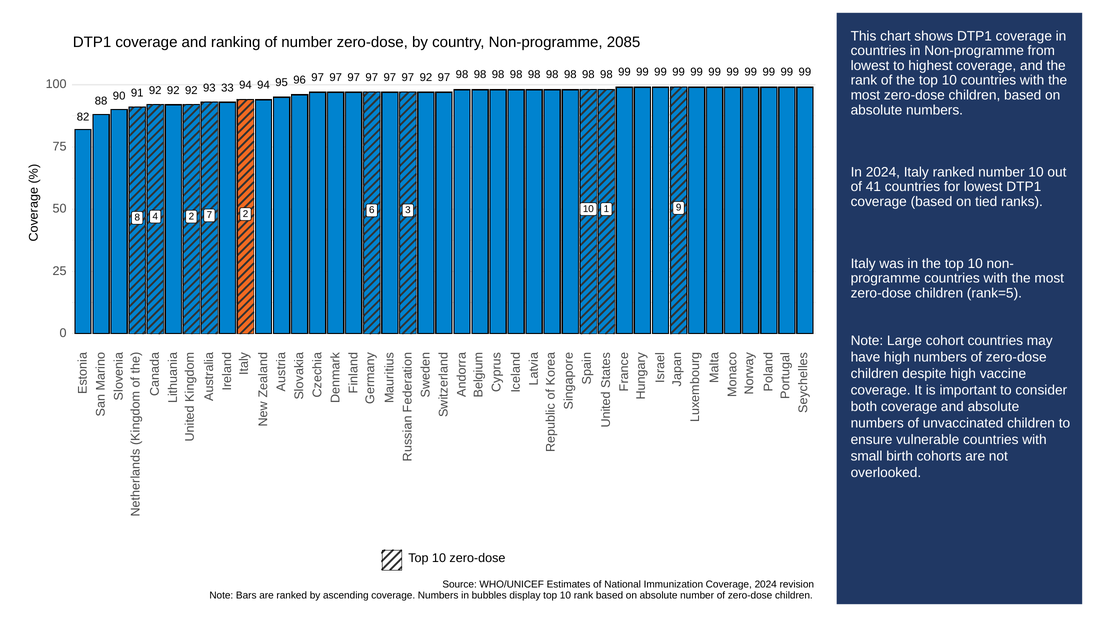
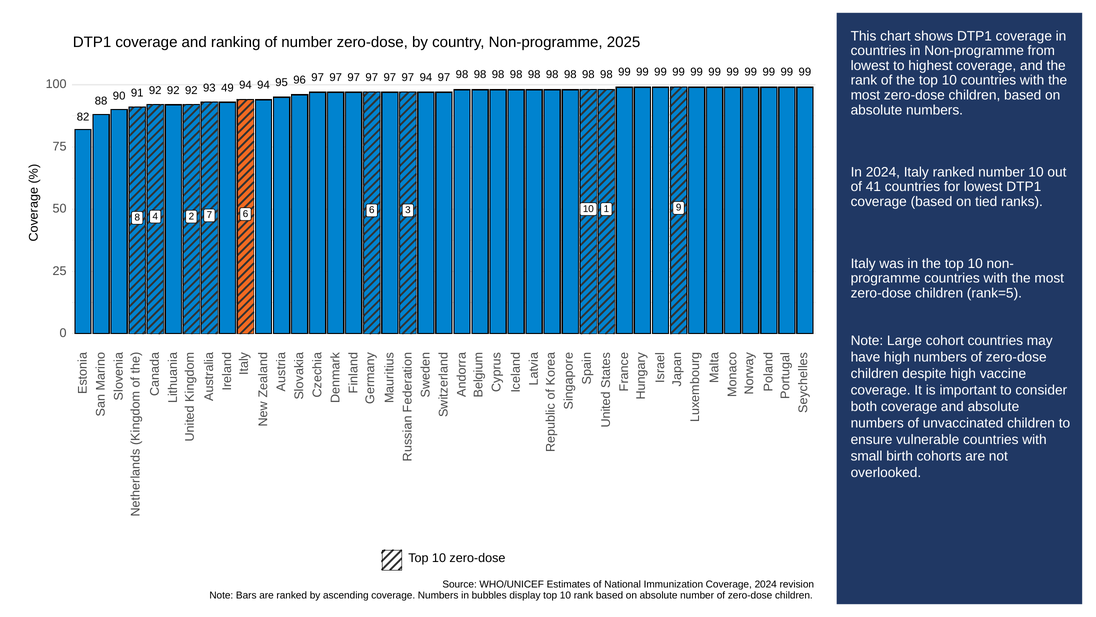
2085: 2085 -> 2025 (624, 42)
97 92: 92 -> 94 (426, 77)
33: 33 -> 49 (227, 88)
7 2: 2 -> 6 (246, 214)
